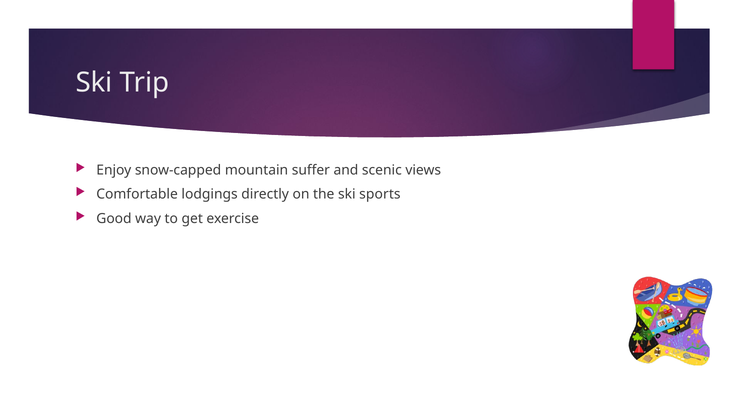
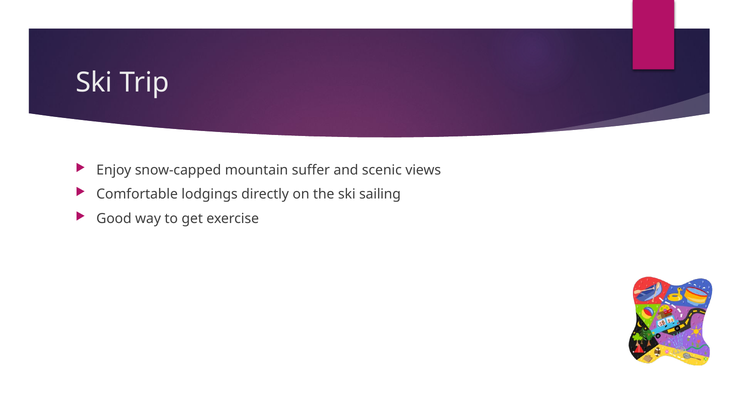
sports: sports -> sailing (380, 194)
